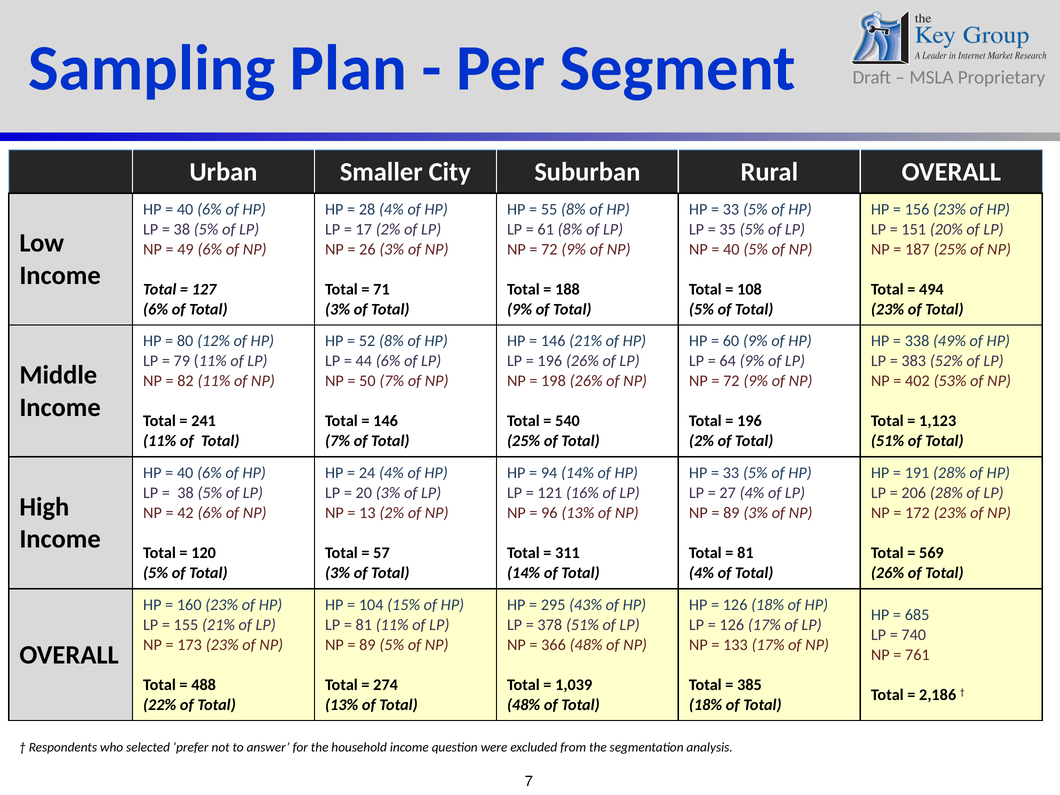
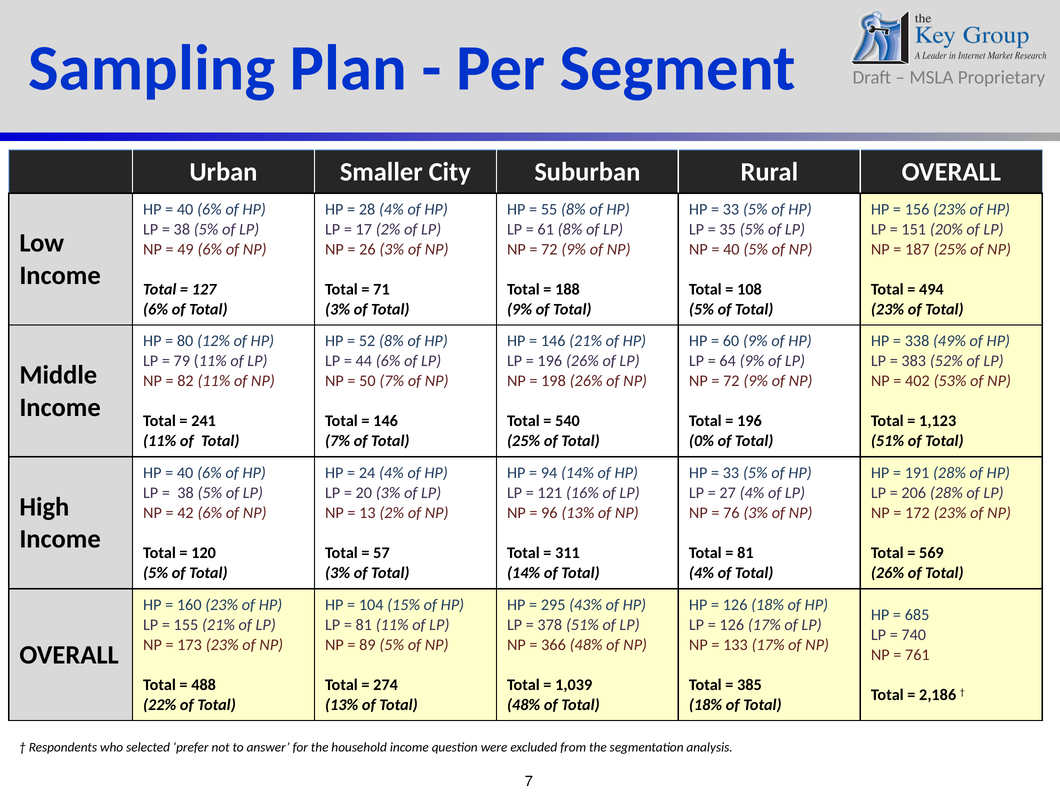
2%: 2% -> 0% (701, 441)
89: 89 -> 76 (731, 513)
